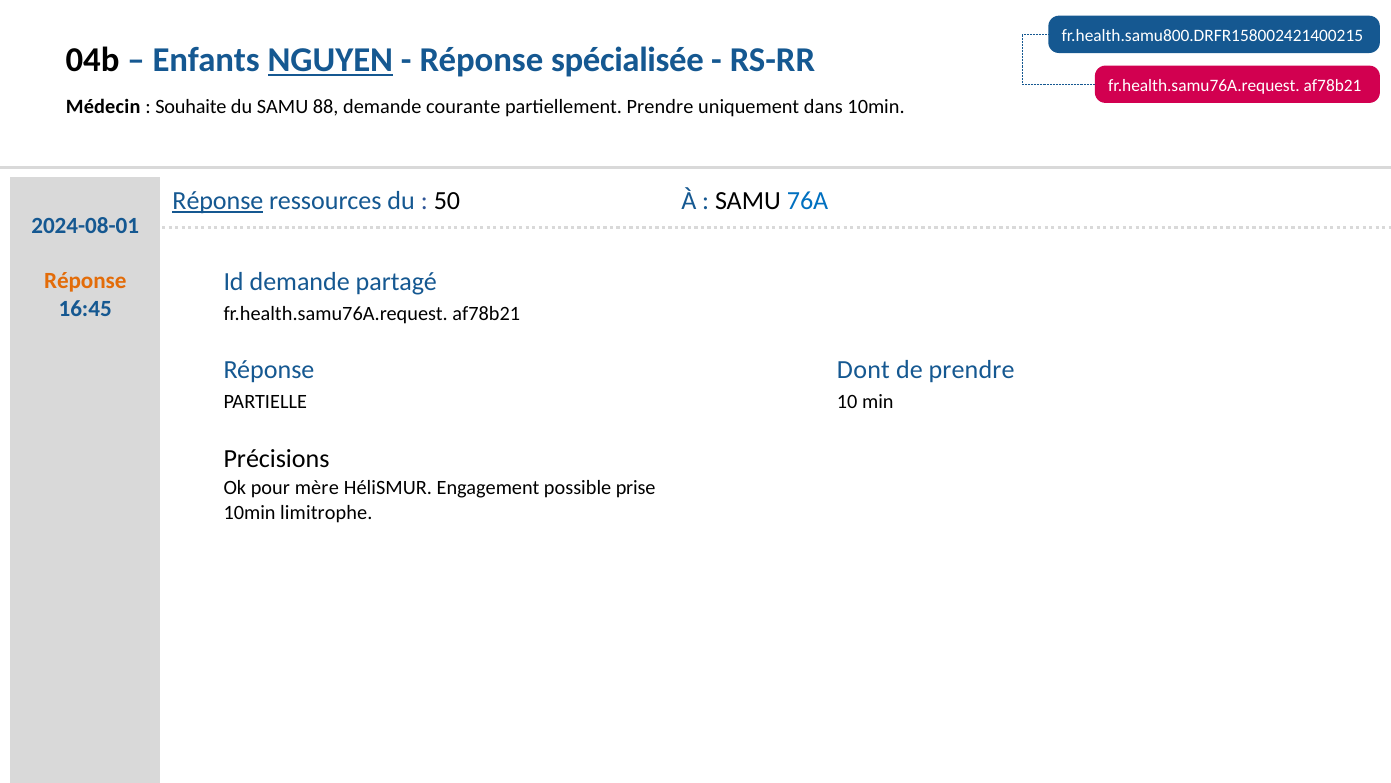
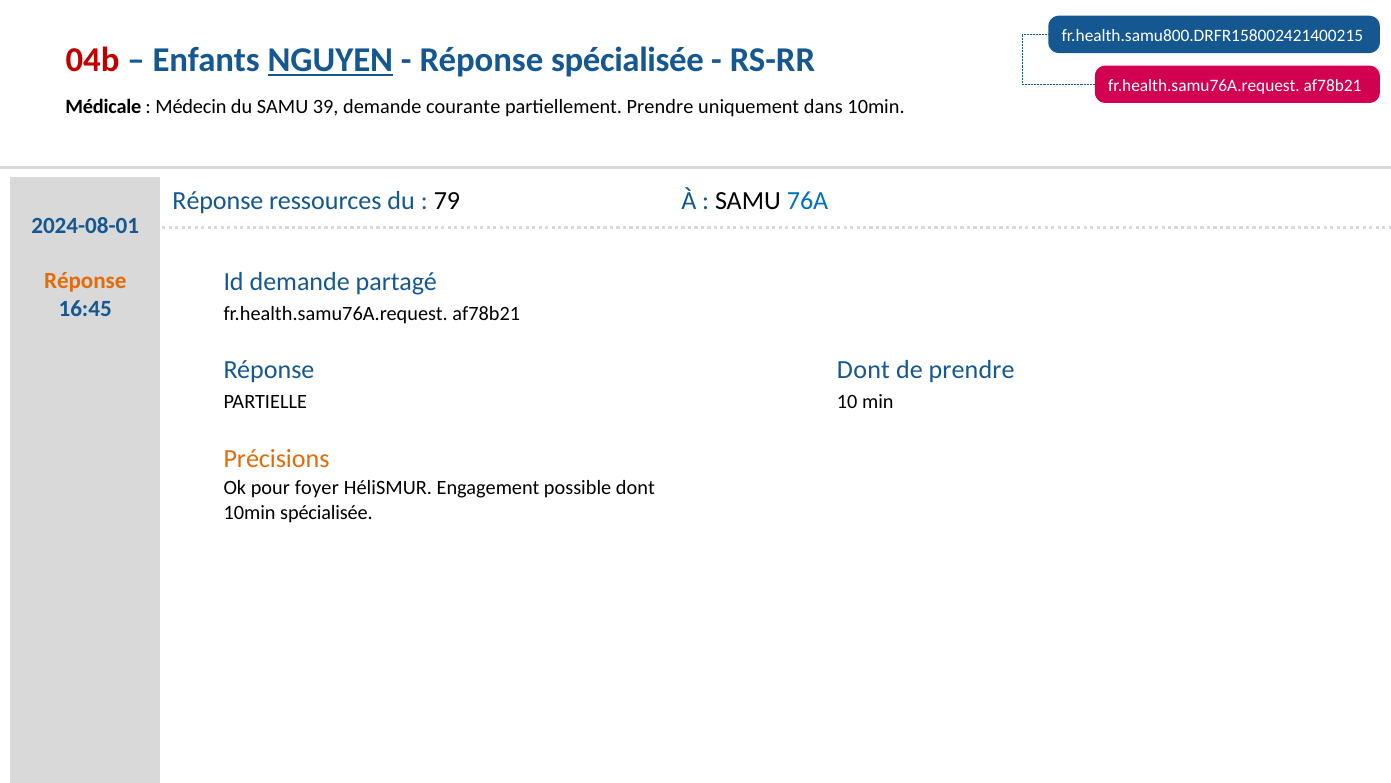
04b colour: black -> red (93, 60)
Médecin: Médecin -> Médicale (103, 107)
Souhaite: Souhaite -> Médecin (191, 107)
88: 88 -> 39 (326, 107)
Réponse underline: present -> none (218, 201)
50: 50 -> 79 (447, 201)
Précisions colour: black -> orange (277, 458)
mère: mère -> foyer (317, 488)
possible prise: prise -> dont (635, 488)
10min limitrophe: limitrophe -> spécialisée (326, 512)
